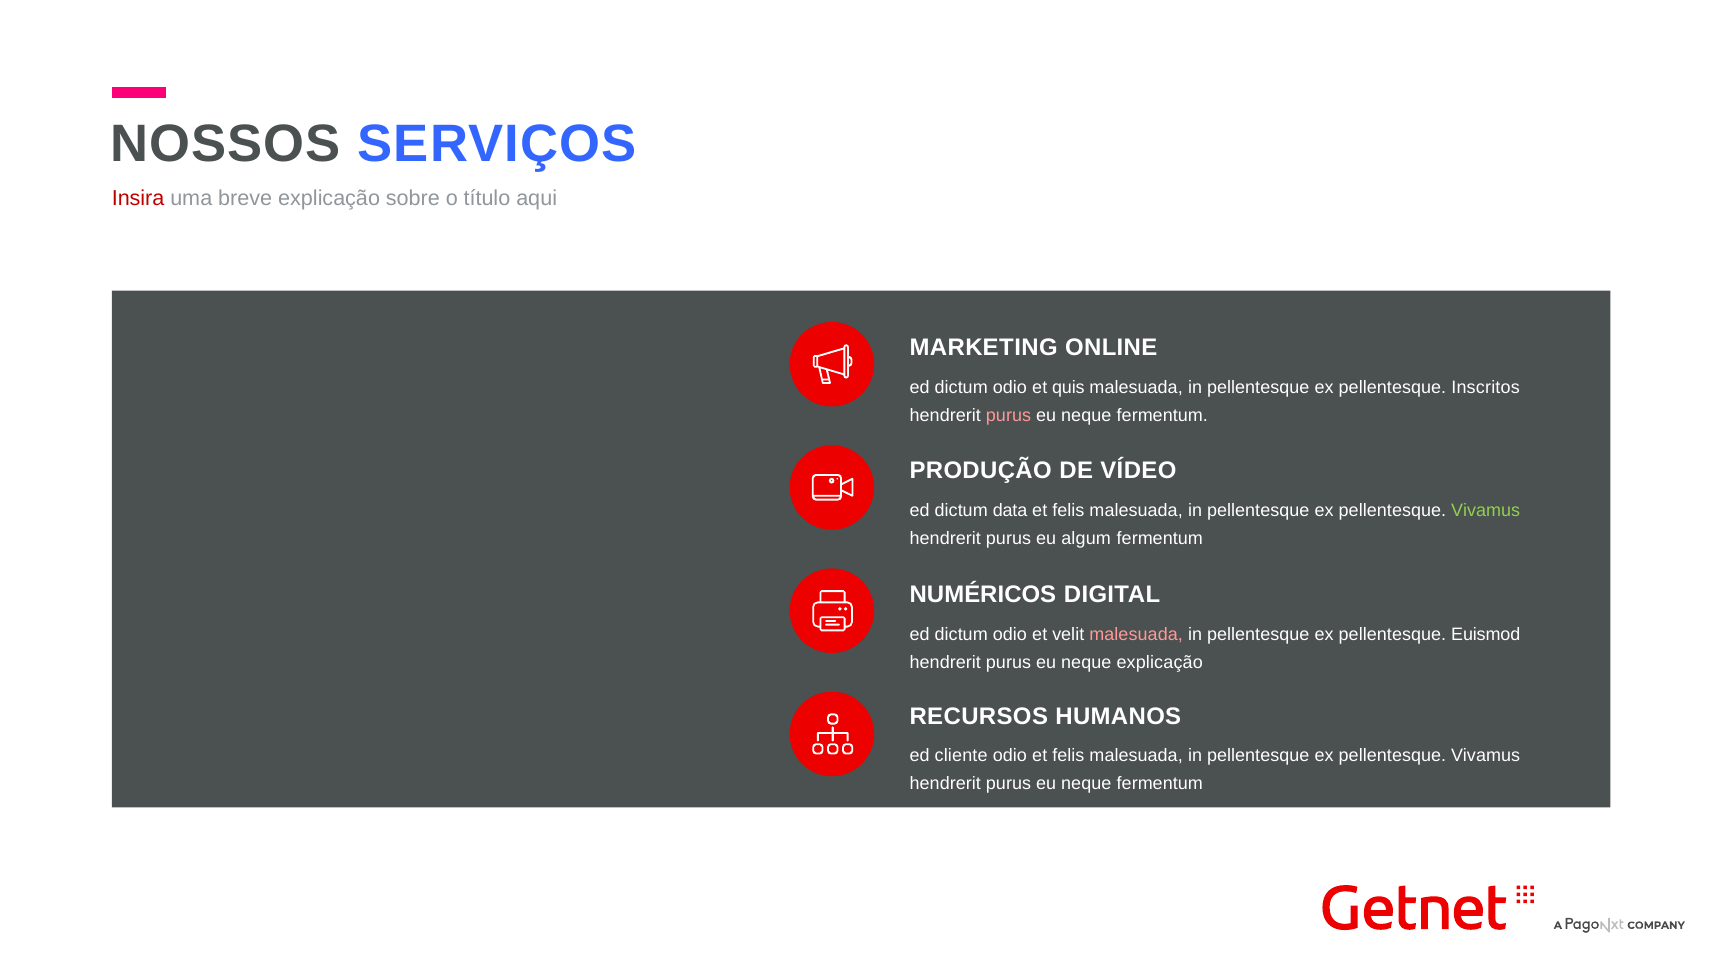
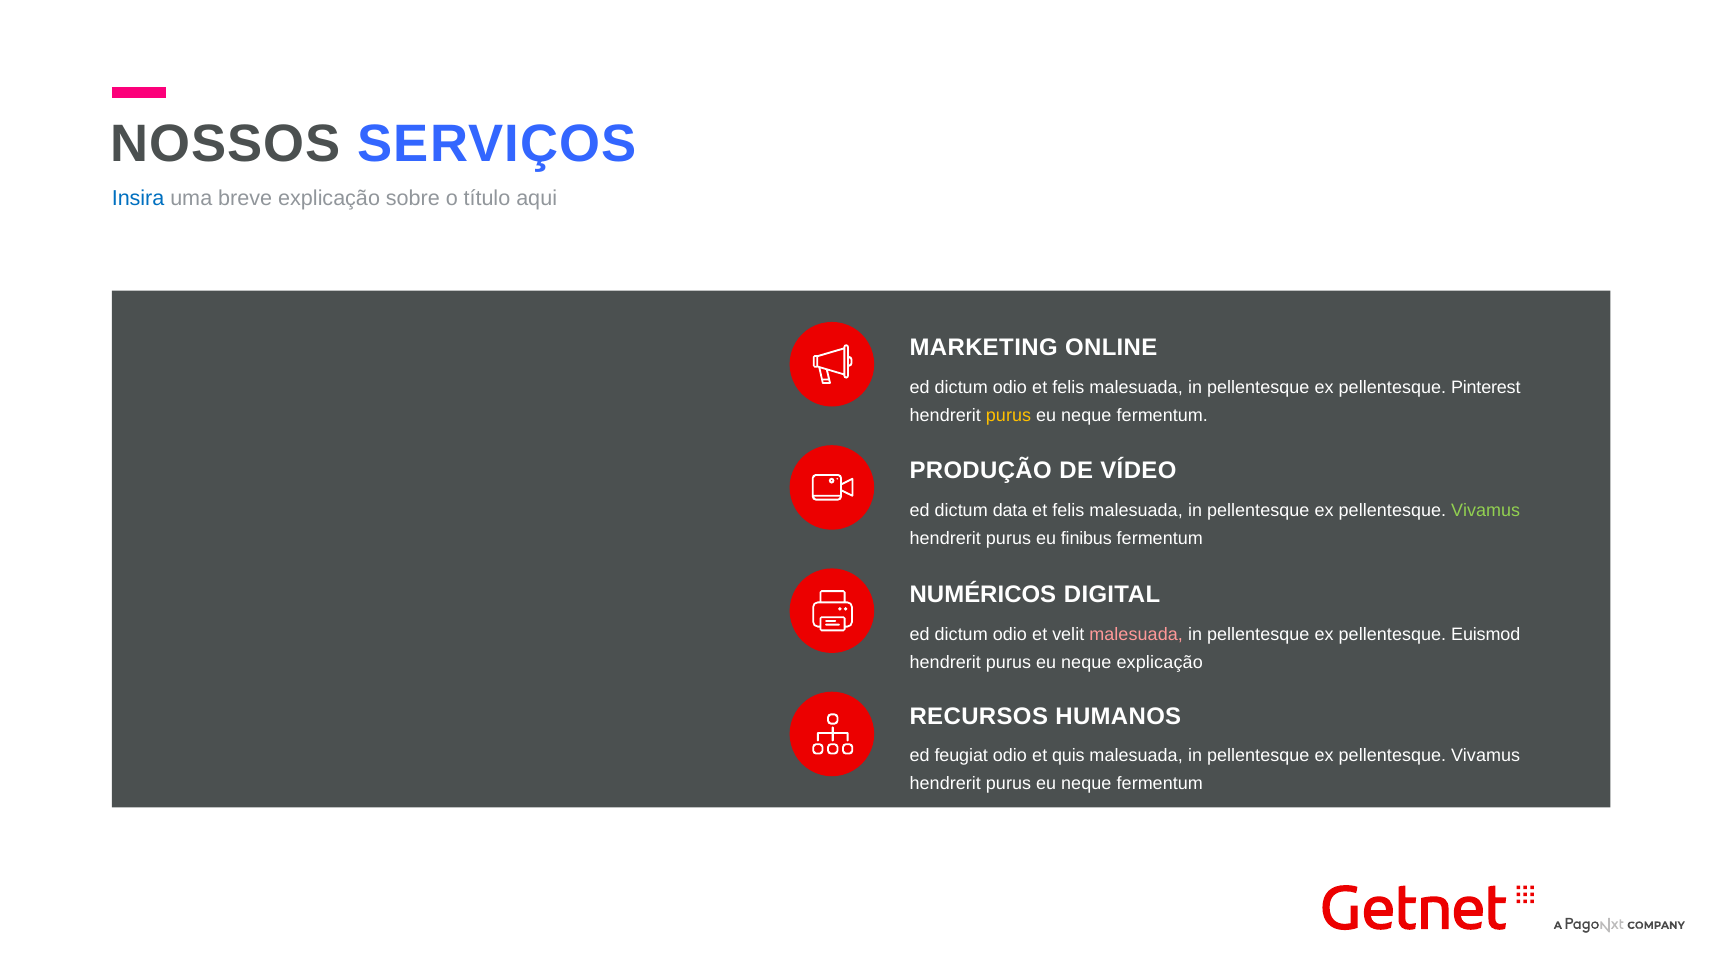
Insira colour: red -> blue (138, 198)
odio et quis: quis -> felis (1068, 387)
Inscritos: Inscritos -> Pinterest (1486, 387)
purus colour: pink -> yellow (1008, 415)
algum: algum -> finibus (1086, 538)
cliente: cliente -> feugiat (961, 756)
odio et felis: felis -> quis (1068, 756)
